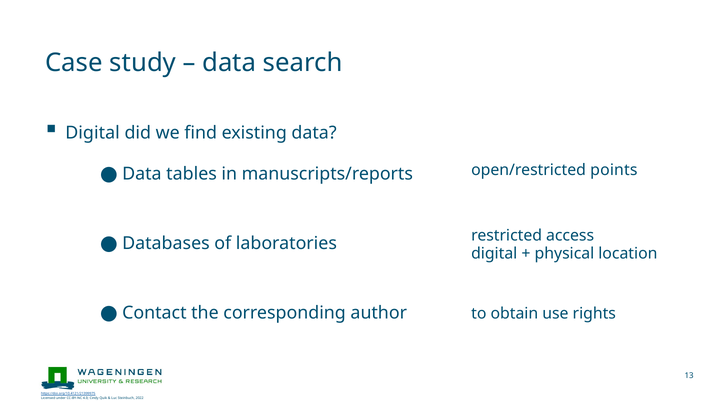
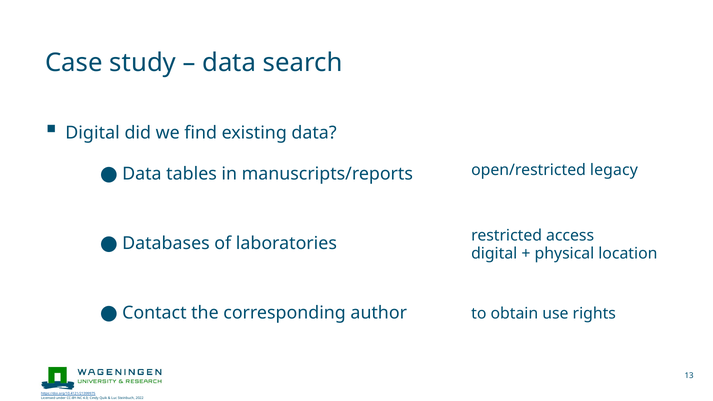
points: points -> legacy (614, 170)
